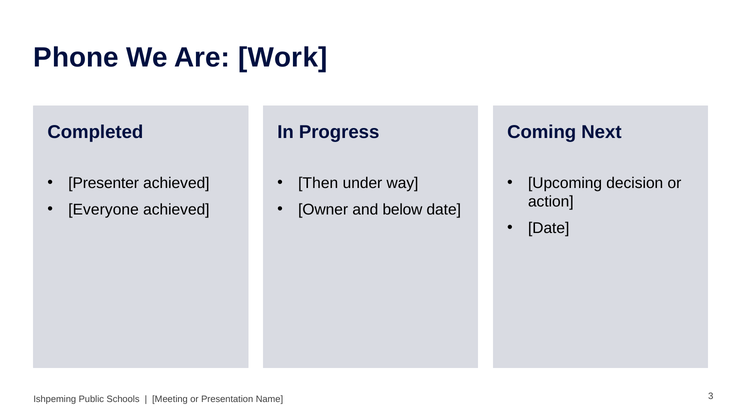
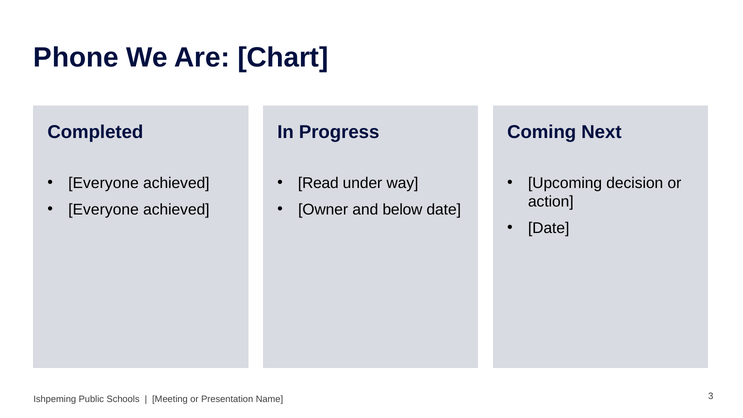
Work: Work -> Chart (283, 58)
Presenter: Presenter -> Everyone (104, 183)
Then: Then -> Read (318, 183)
